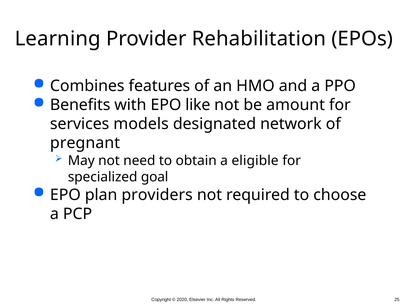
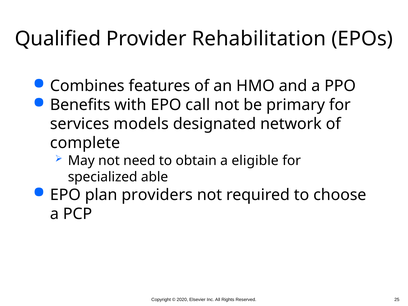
Learning: Learning -> Qualified (58, 39)
like: like -> call (198, 105)
amount: amount -> primary (296, 105)
pregnant: pregnant -> complete (85, 143)
goal: goal -> able (155, 177)
